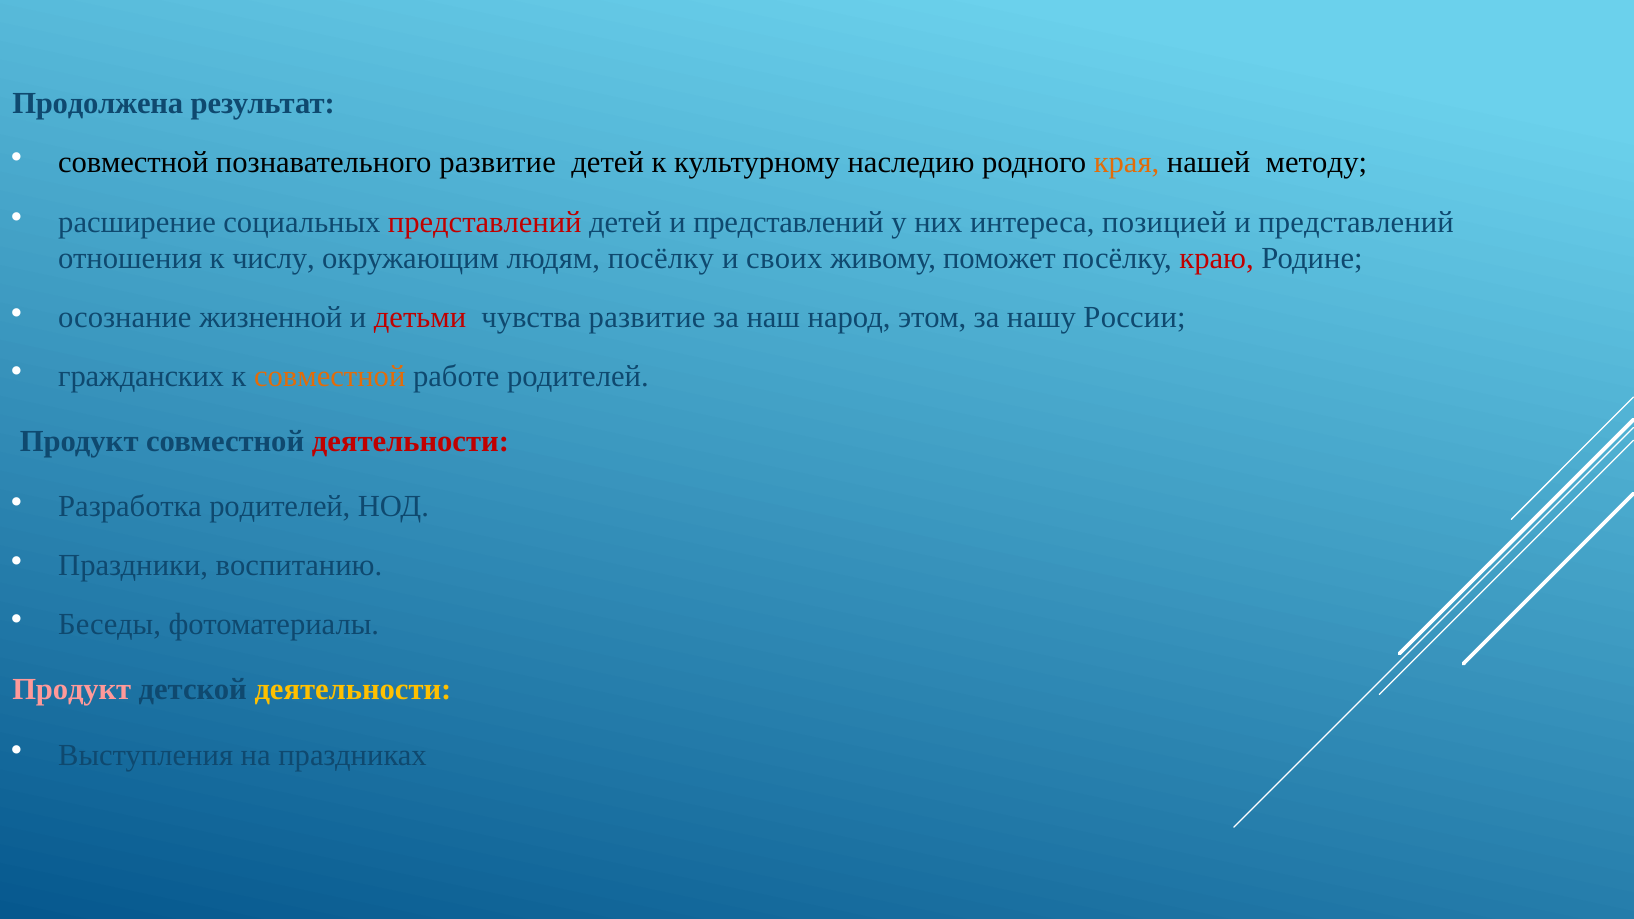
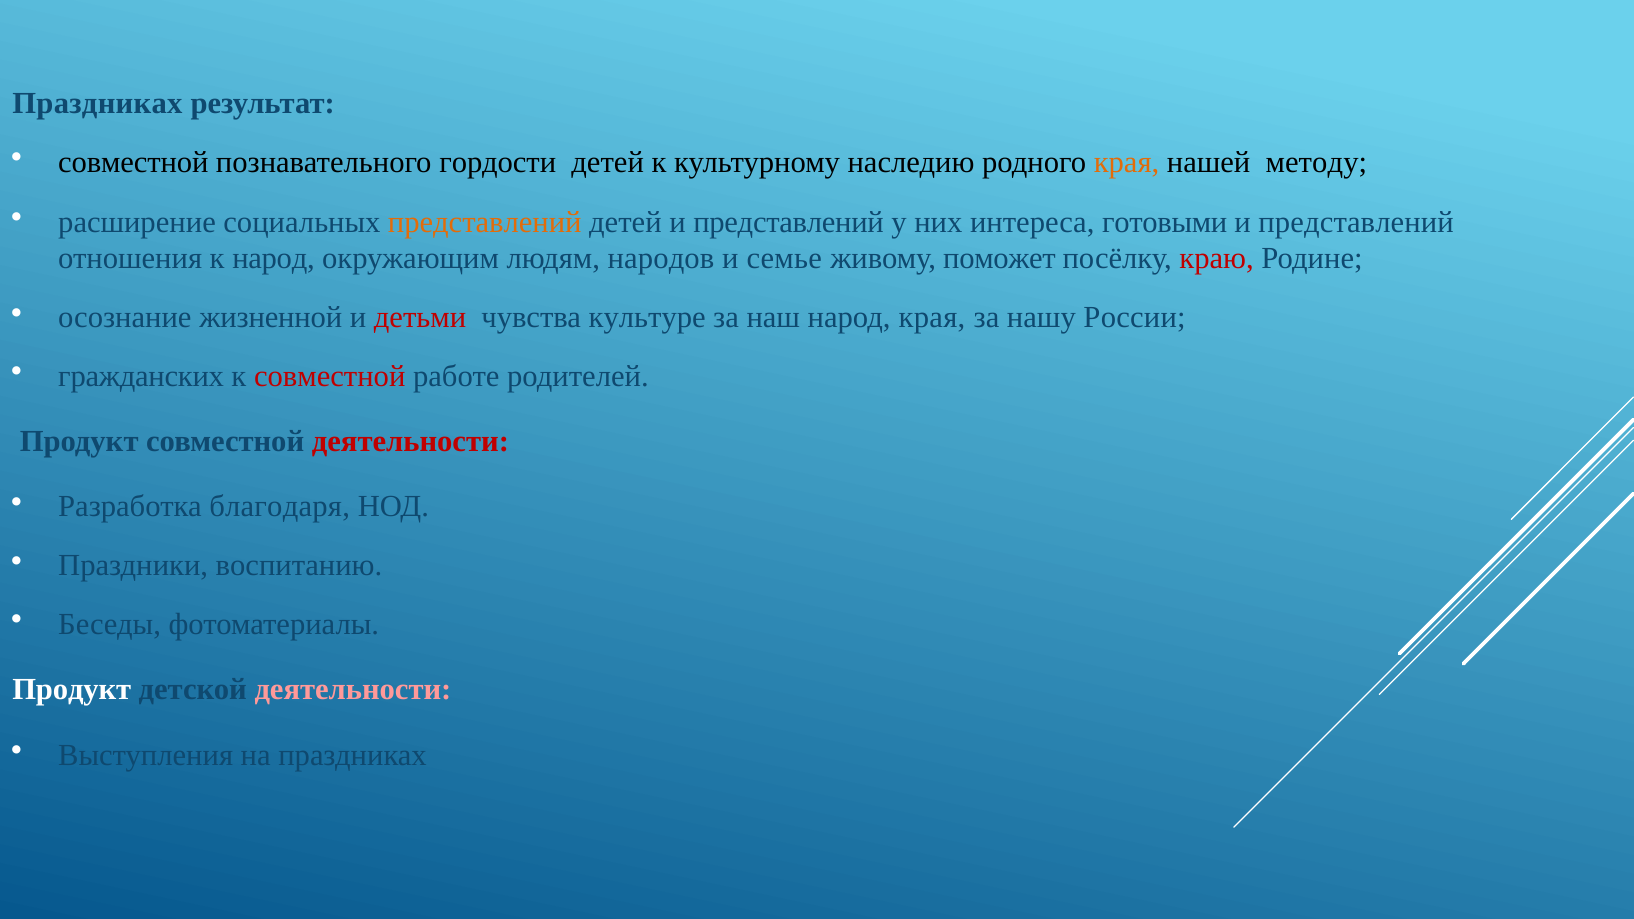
Продолжена: Продолжена -> Праздниках (97, 104)
познавательного развитие: развитие -> гордости (498, 162)
представлений colour: red -> orange (485, 222)
позицией: позицией -> готовыми (1165, 222)
к числу: числу -> народ (274, 259)
людям посёлку: посёлку -> народов (661, 259)
своих: своих -> семье (784, 259)
чувства развитие: развитие -> культуре (647, 317)
народ этом: этом -> края (932, 317)
совместной colour: orange -> red (330, 376)
Разработка родителей: родителей -> благодаря (280, 507)
Продукт colour: pink -> white (72, 690)
деятельности colour: yellow -> pink (353, 690)
